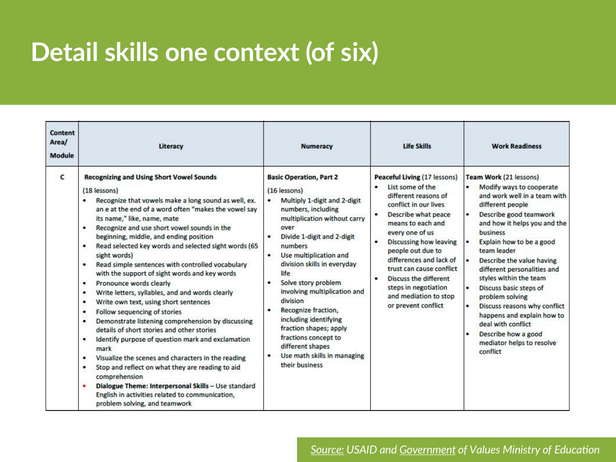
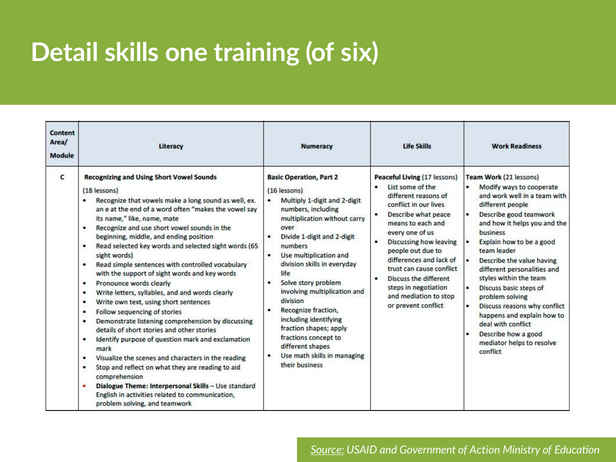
context: context -> training (257, 53)
Government underline: present -> none (428, 450)
Values: Values -> Action (485, 450)
